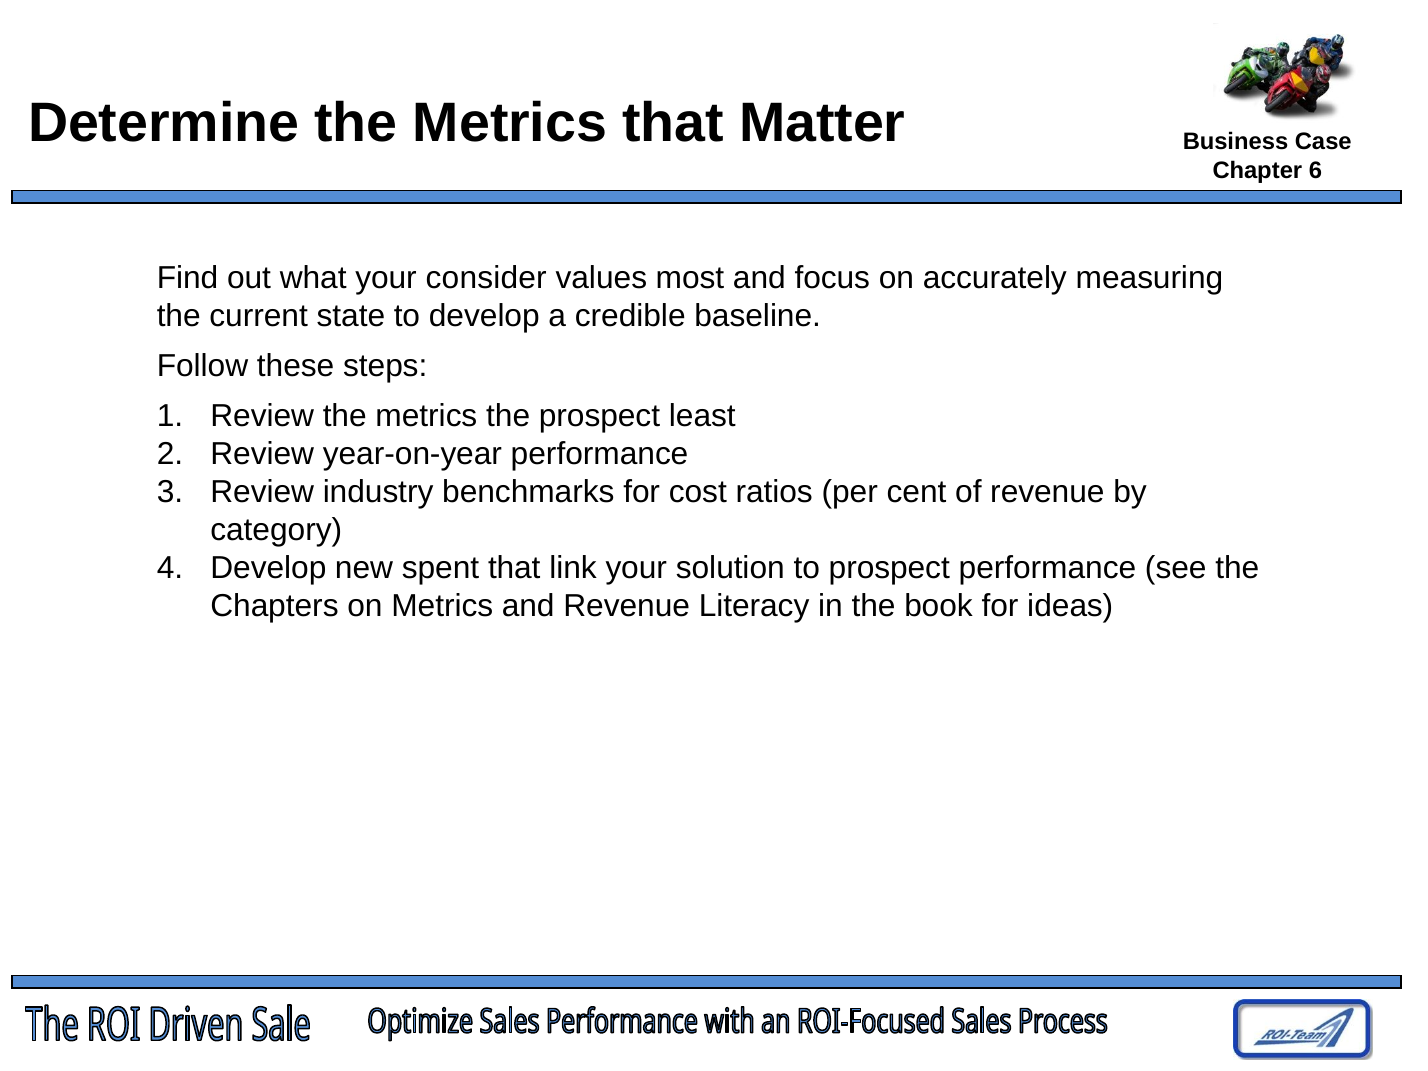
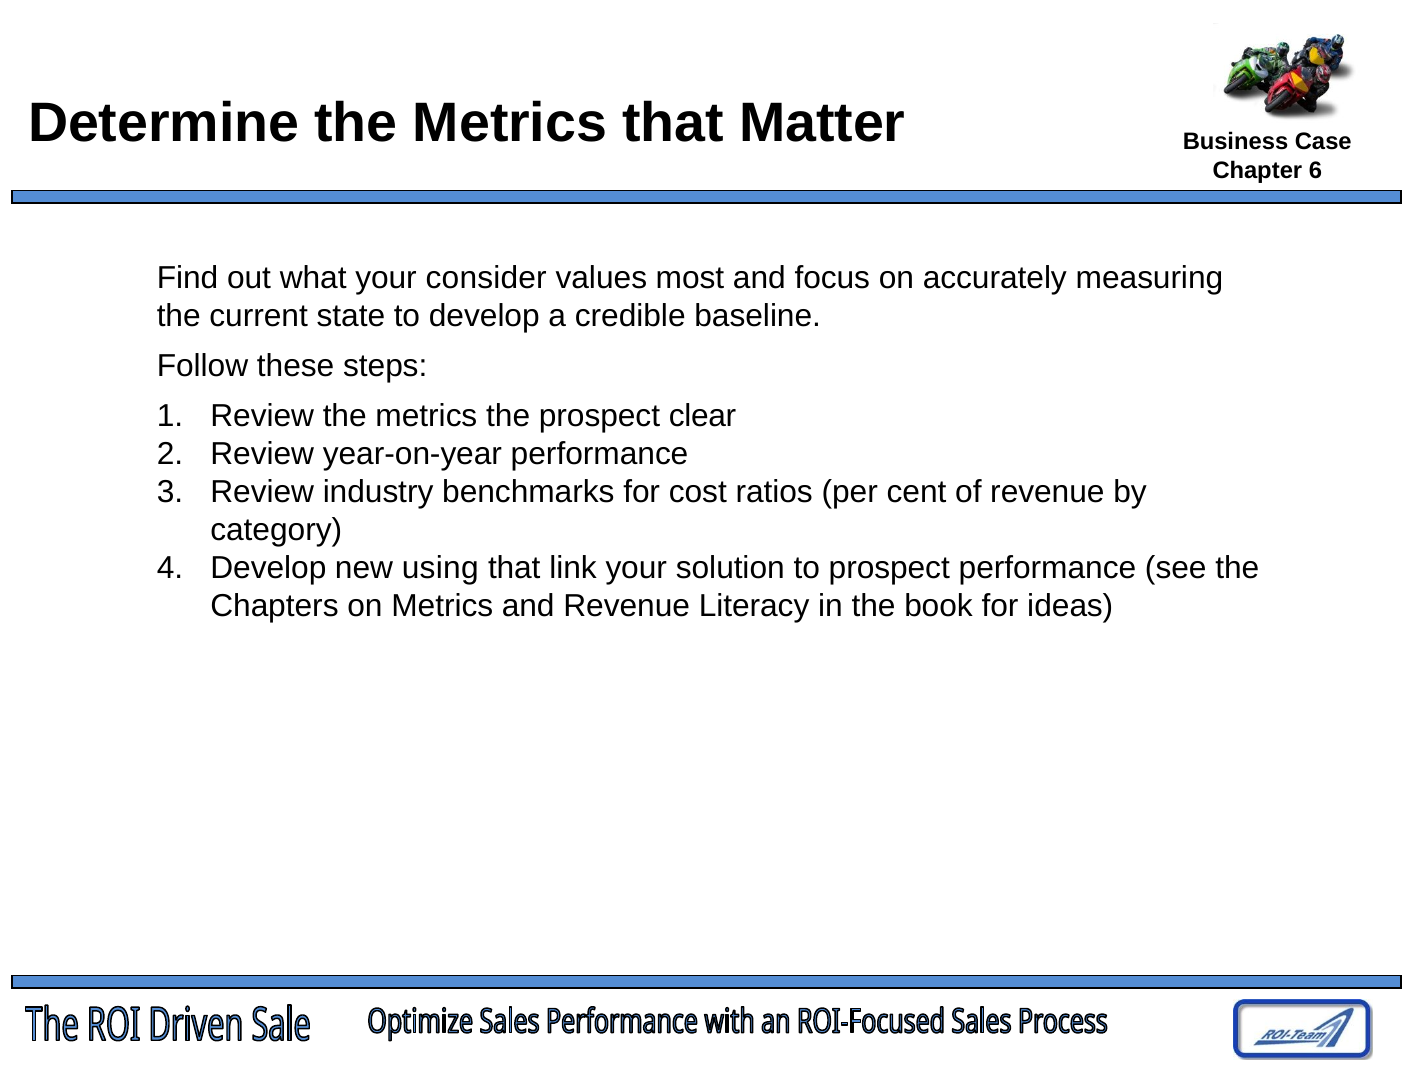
least: least -> clear (702, 416)
spent: spent -> using (440, 568)
